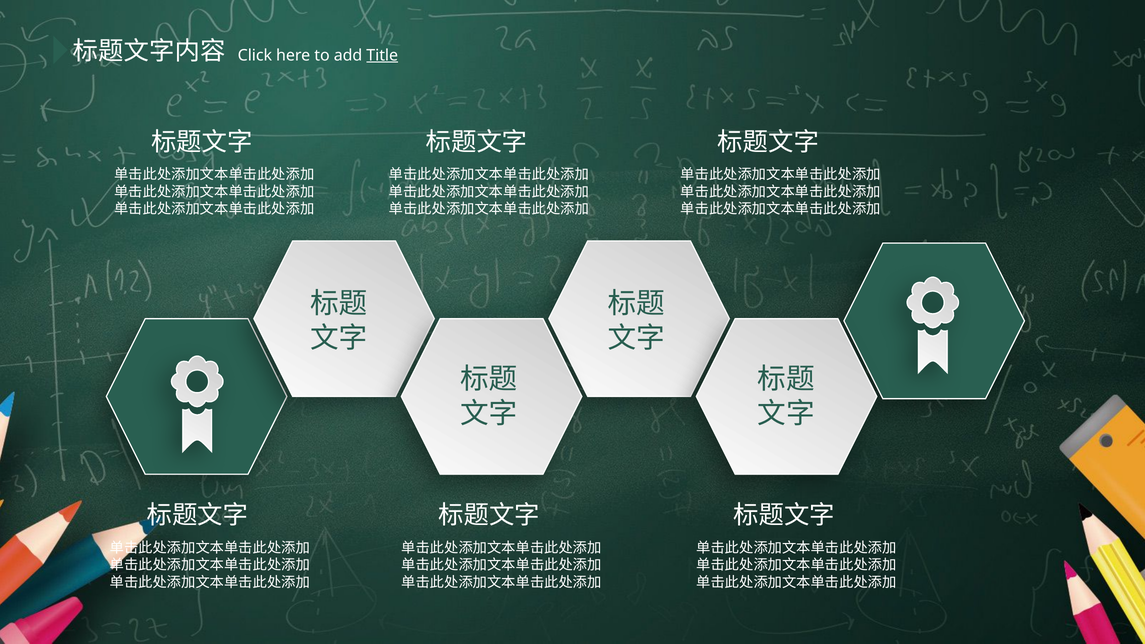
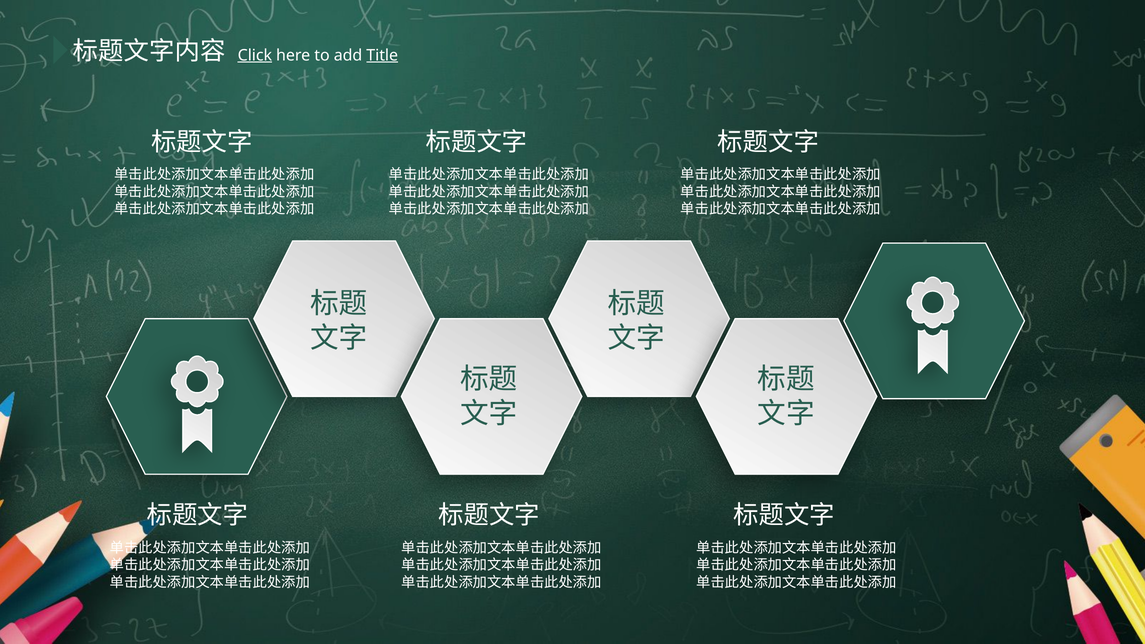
Click underline: none -> present (255, 55)
